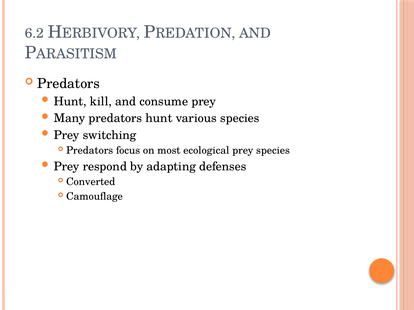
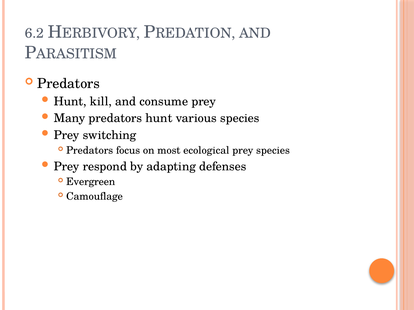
Converted: Converted -> Evergreen (91, 182)
